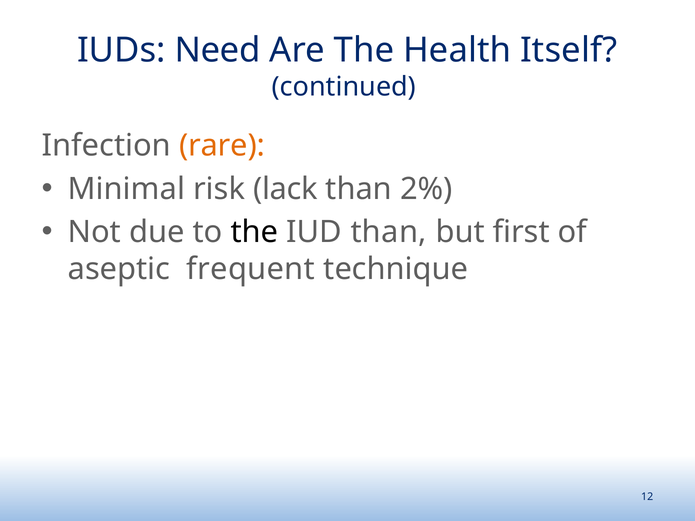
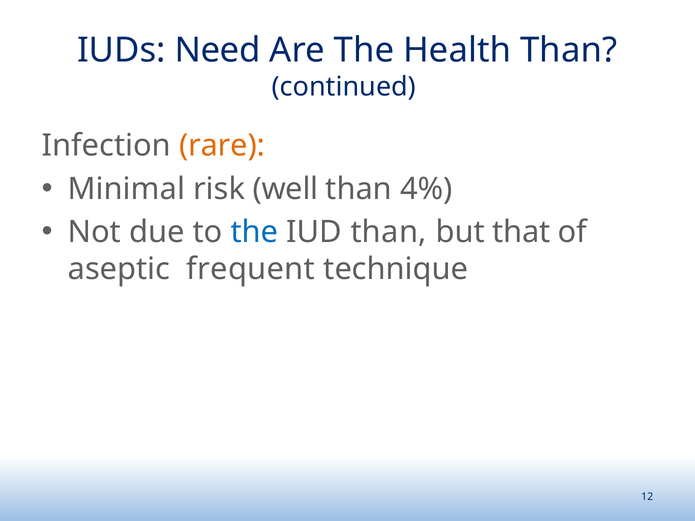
Health Itself: Itself -> Than (569, 51)
lack: lack -> well (285, 189)
2%: 2% -> 4% (426, 189)
the colour: black -> blue (254, 232)
first: first -> that (521, 232)
